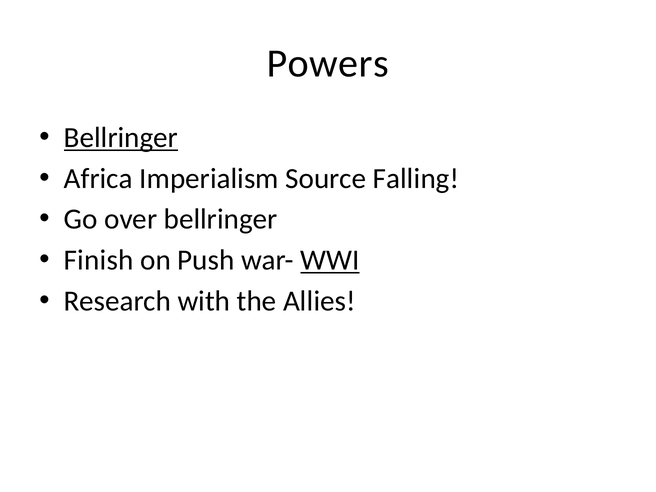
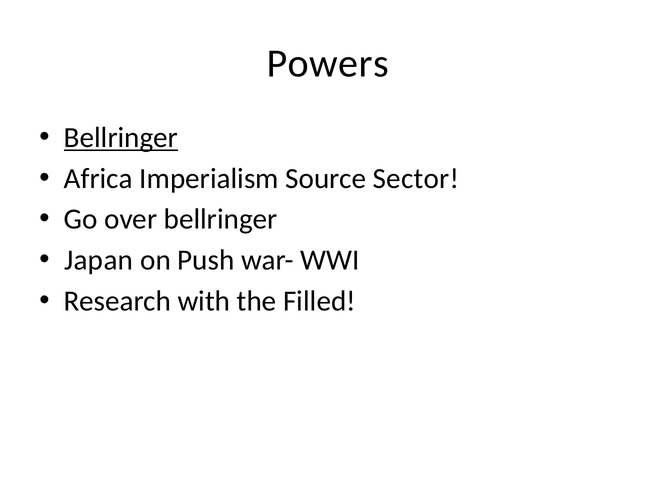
Falling: Falling -> Sector (416, 178)
Finish: Finish -> Japan (99, 260)
WWI underline: present -> none (330, 260)
Allies: Allies -> Filled (319, 301)
